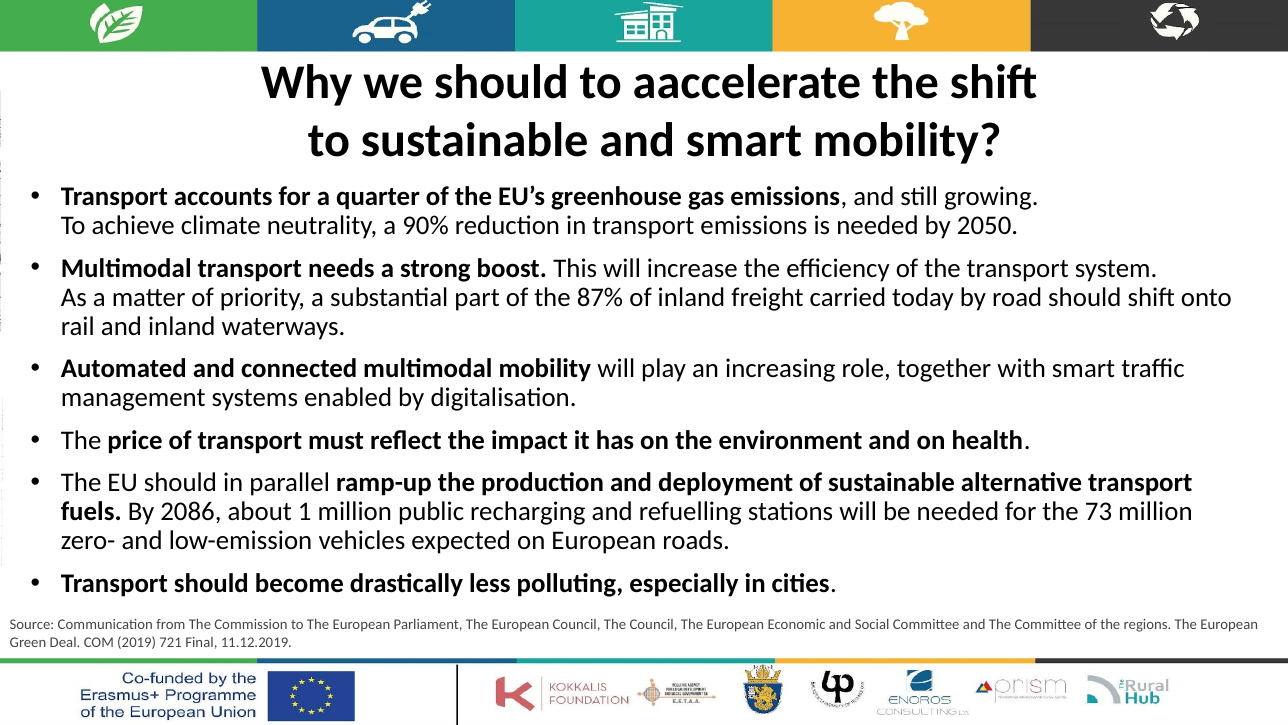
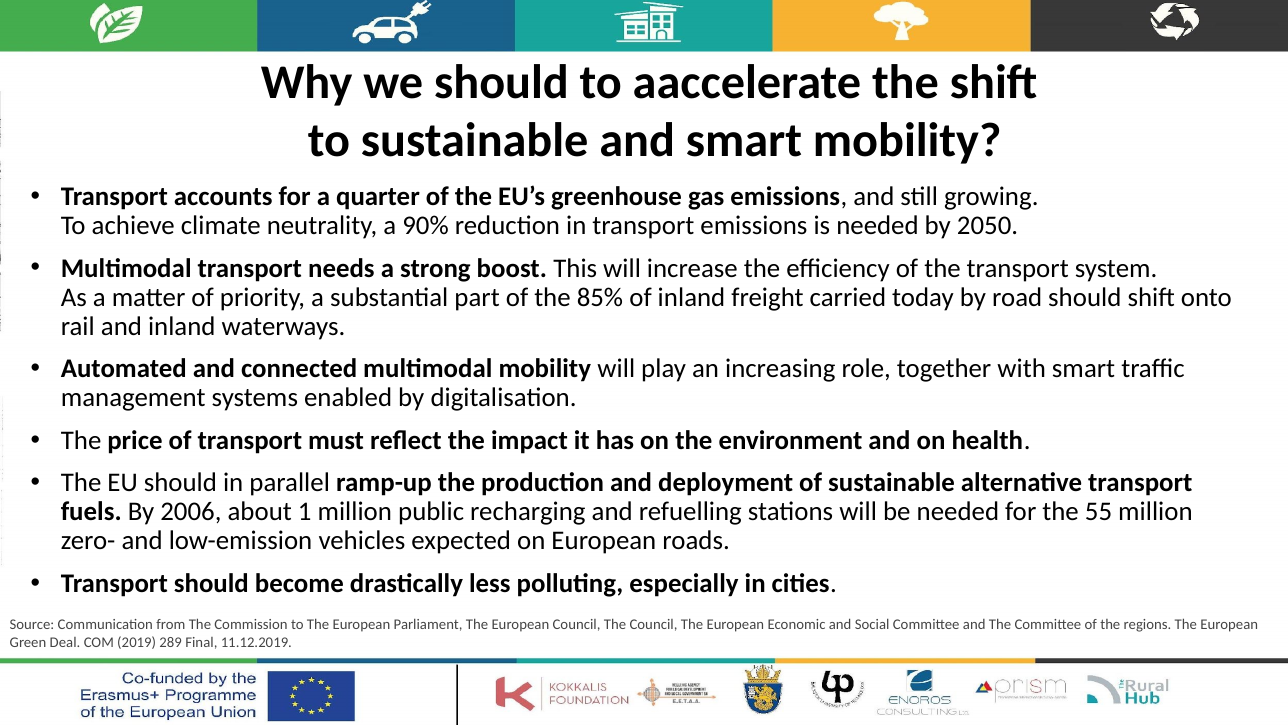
87%: 87% -> 85% (600, 297)
2086: 2086 -> 2006 (191, 511)
73: 73 -> 55 (1099, 511)
721: 721 -> 289 (171, 642)
